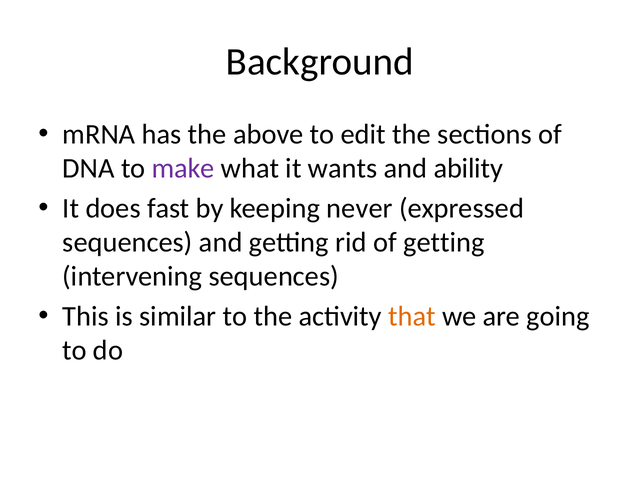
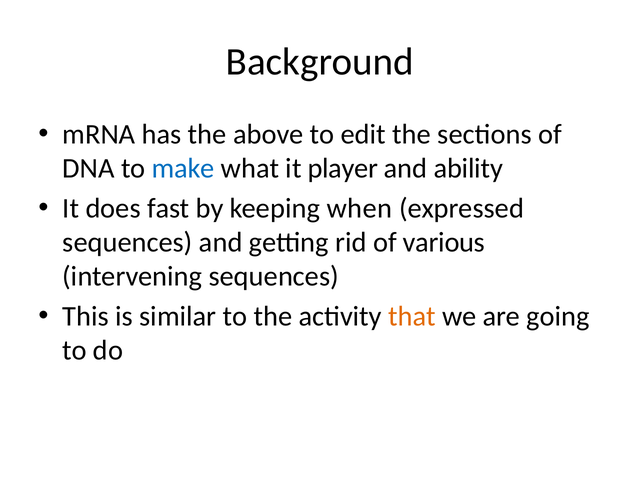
make colour: purple -> blue (183, 168)
wants: wants -> player (343, 168)
never: never -> when (359, 208)
of getting: getting -> various (444, 242)
